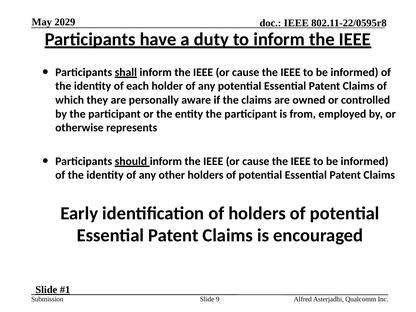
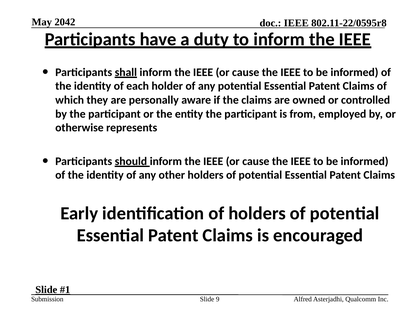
2029: 2029 -> 2042 (65, 22)
